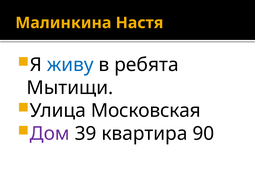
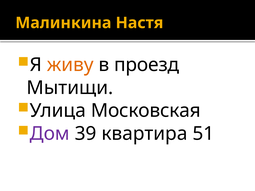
живу colour: blue -> orange (70, 65)
ребята: ребята -> проезд (147, 65)
90: 90 -> 51 (203, 134)
